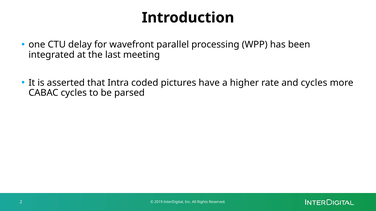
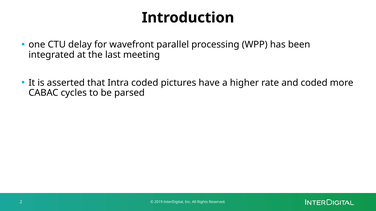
and cycles: cycles -> coded (314, 83)
